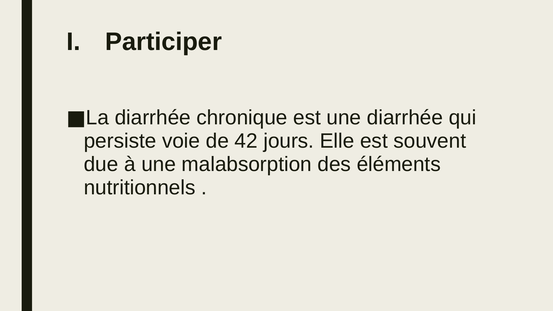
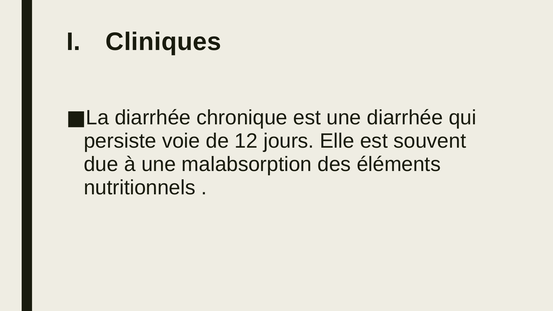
Participer: Participer -> Cliniques (163, 42)
42: 42 -> 12 (246, 141)
